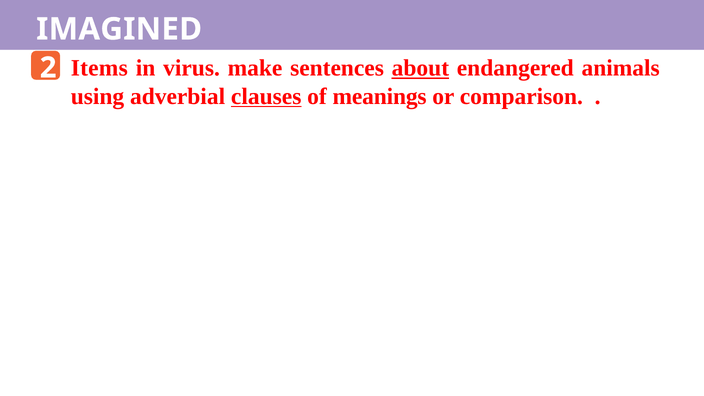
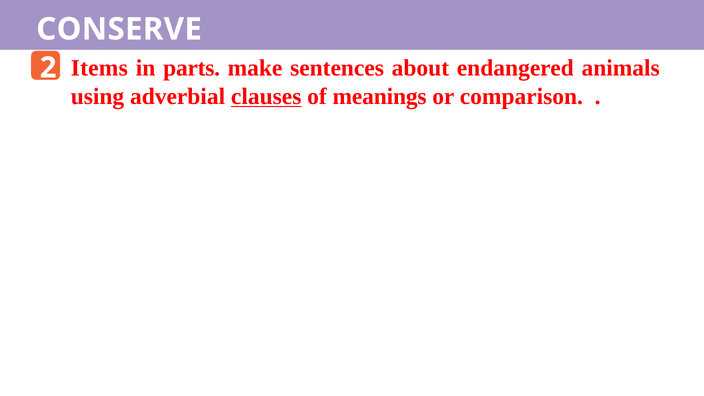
IMAGINED: IMAGINED -> CONSERVE (119, 29)
virus: virus -> parts (192, 68)
about underline: present -> none (420, 68)
